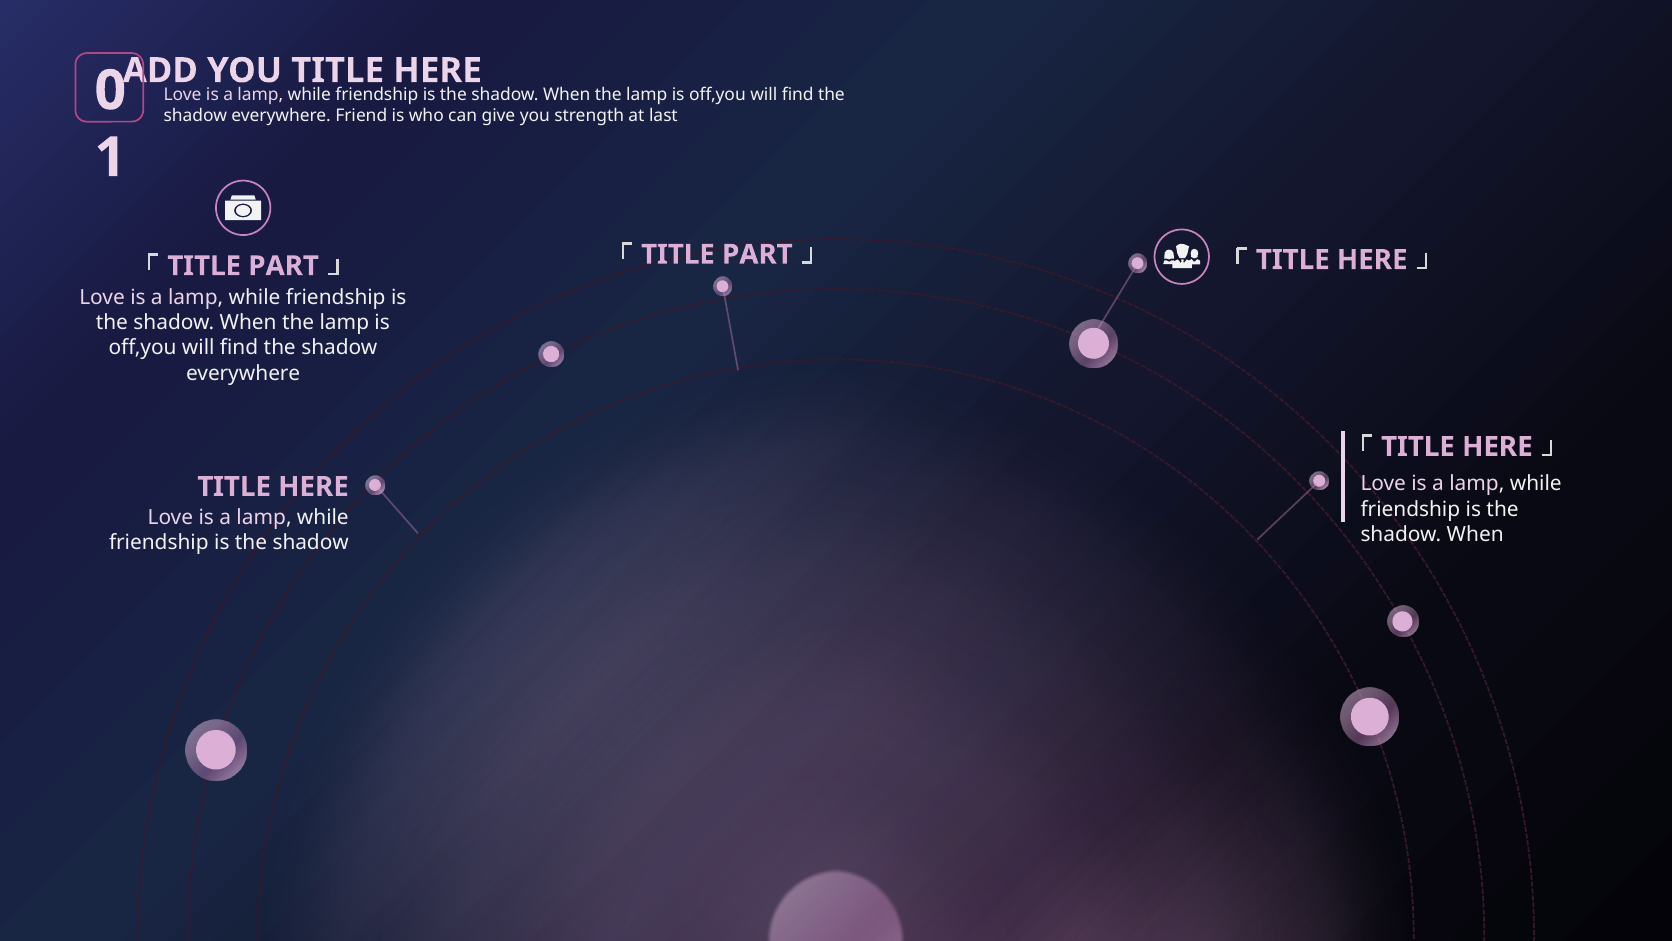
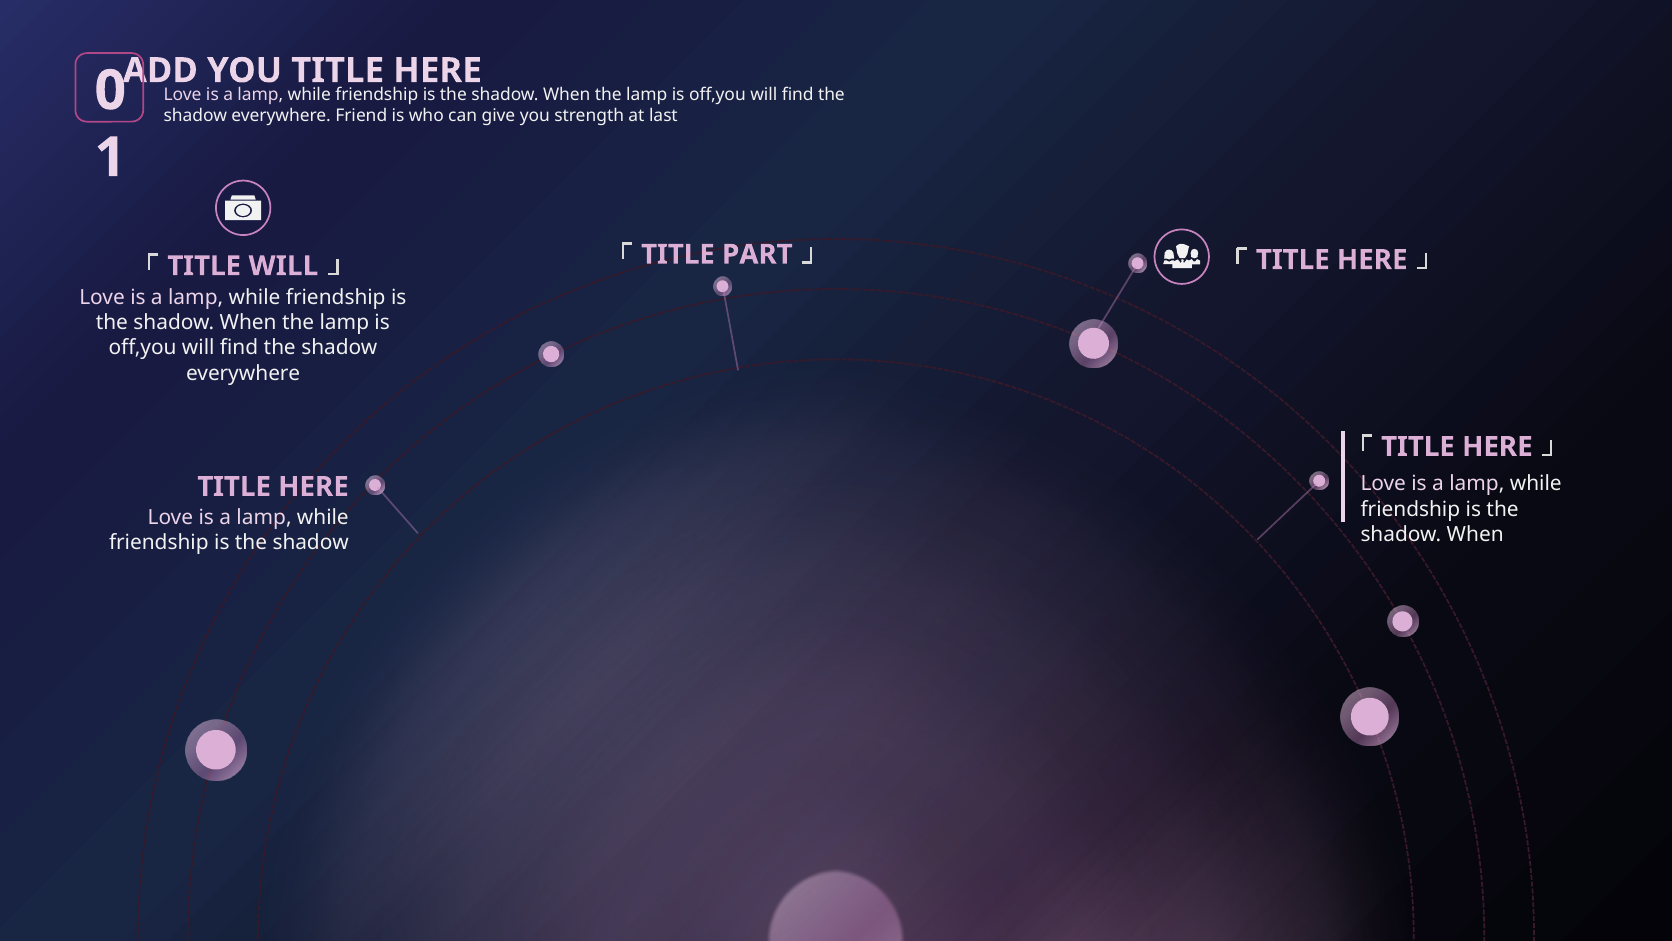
PART: PART -> WILL (283, 266)
